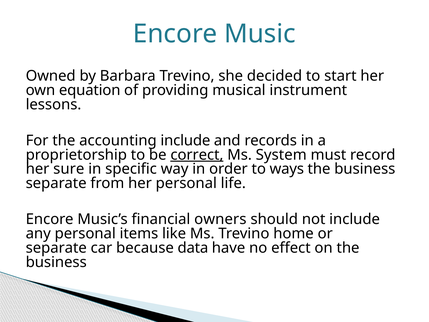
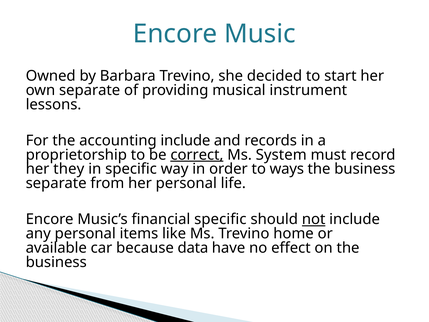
own equation: equation -> separate (90, 90)
sure: sure -> they (69, 169)
financial owners: owners -> specific (220, 219)
not underline: none -> present (314, 219)
separate: separate -> available (56, 248)
